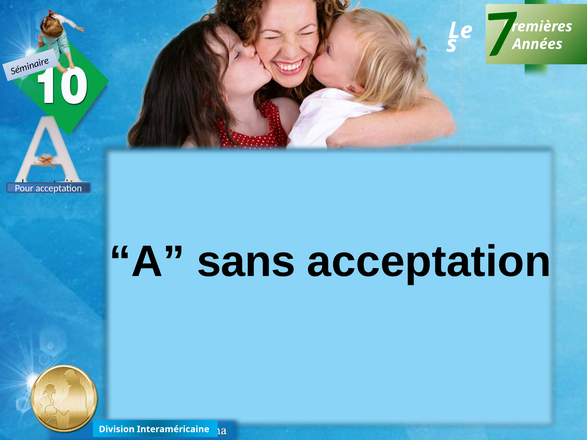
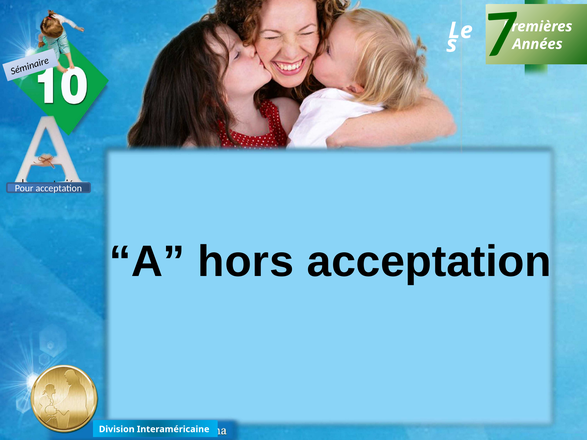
sans: sans -> hors (246, 262)
